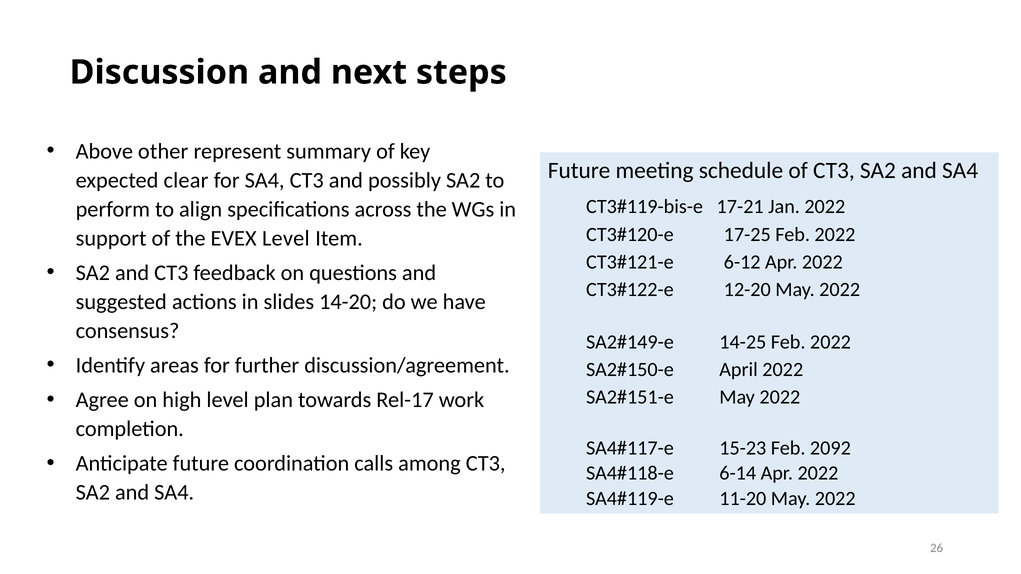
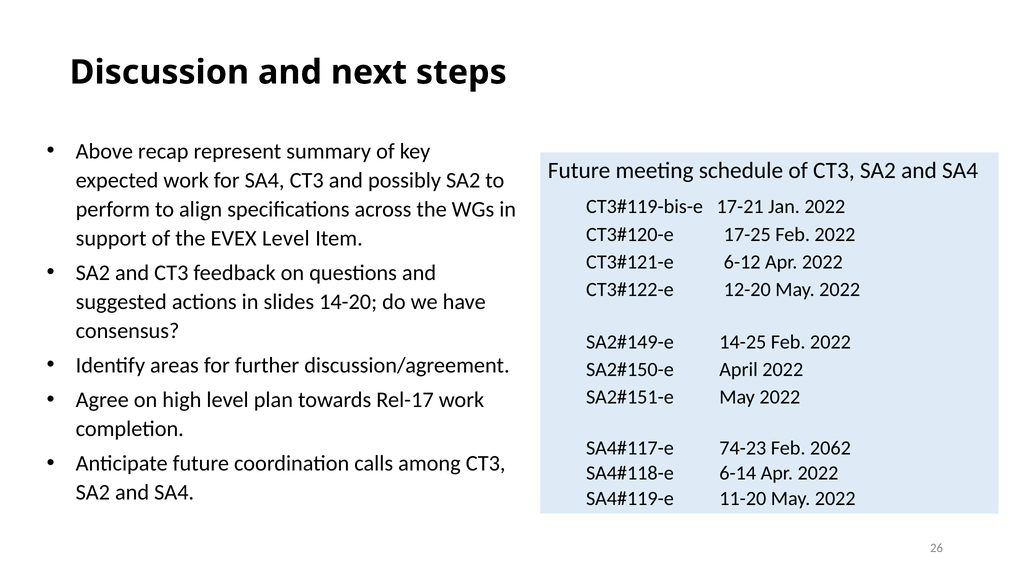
other: other -> recap (163, 151)
expected clear: clear -> work (186, 180)
15-23: 15-23 -> 74-23 (743, 448)
2092: 2092 -> 2062 (830, 448)
